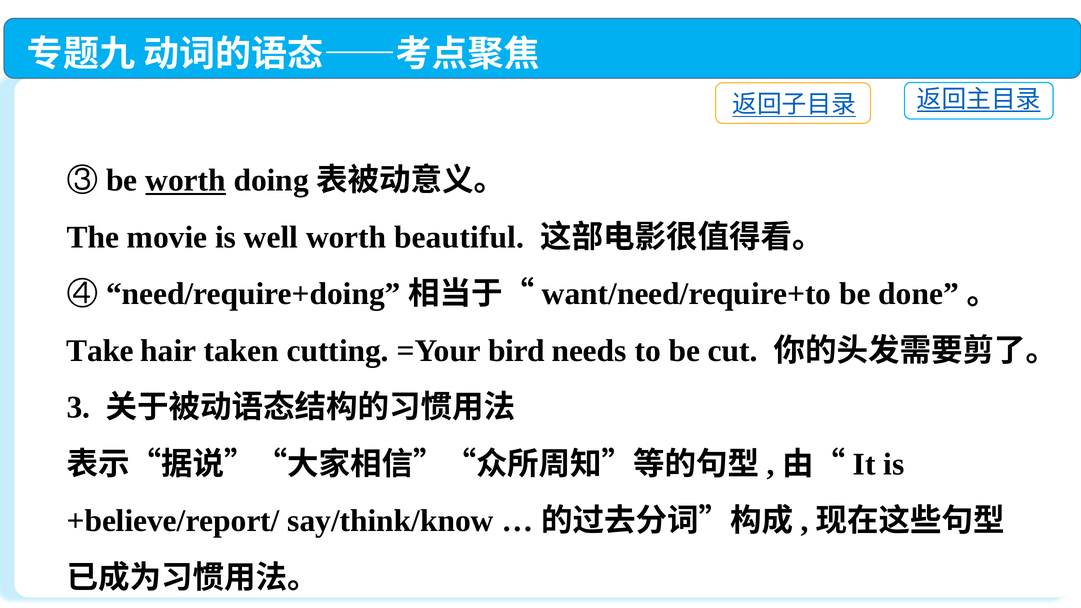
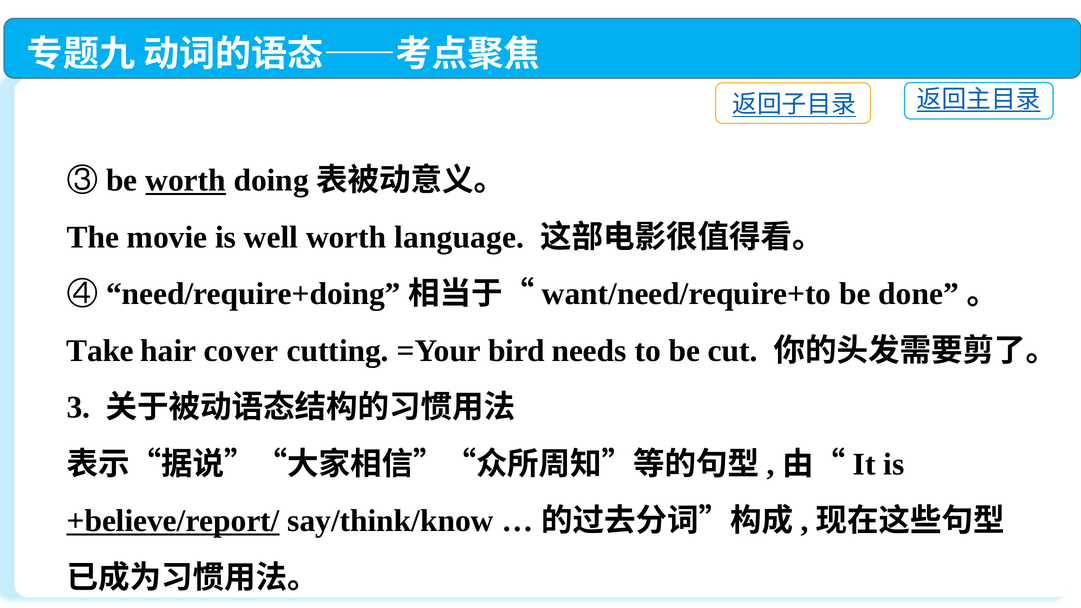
beautiful: beautiful -> language (459, 237)
taken: taken -> cover (241, 351)
+believe/report/ underline: none -> present (173, 521)
